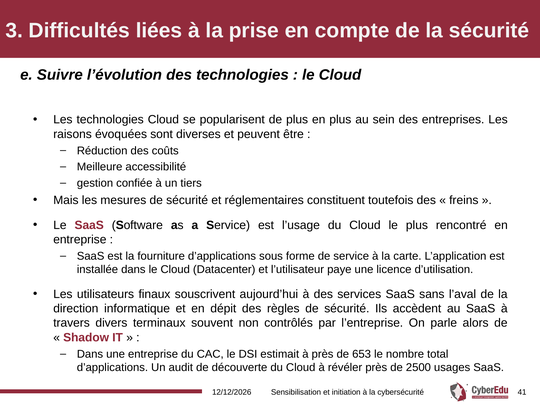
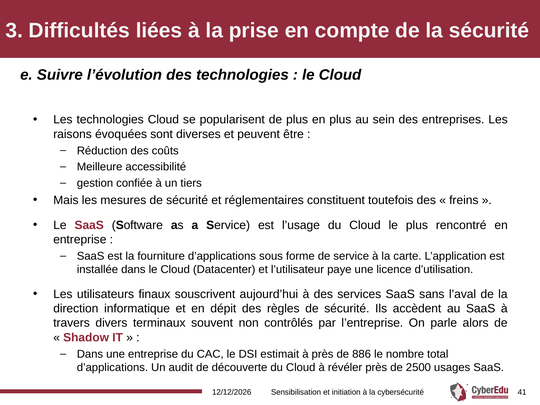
653: 653 -> 886 (362, 354)
